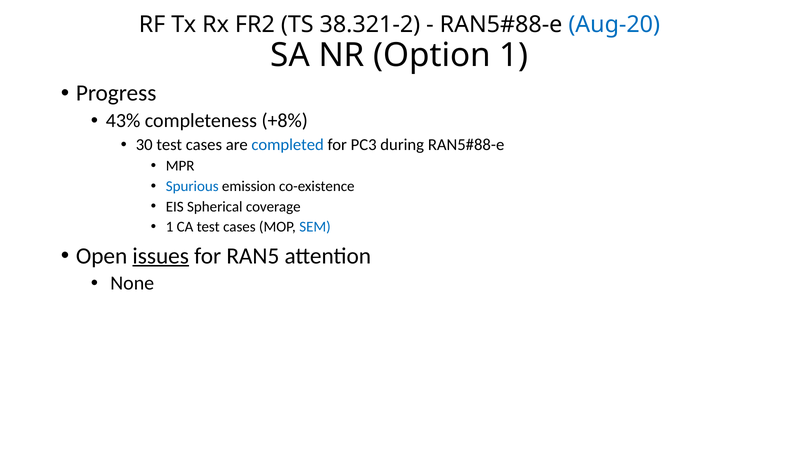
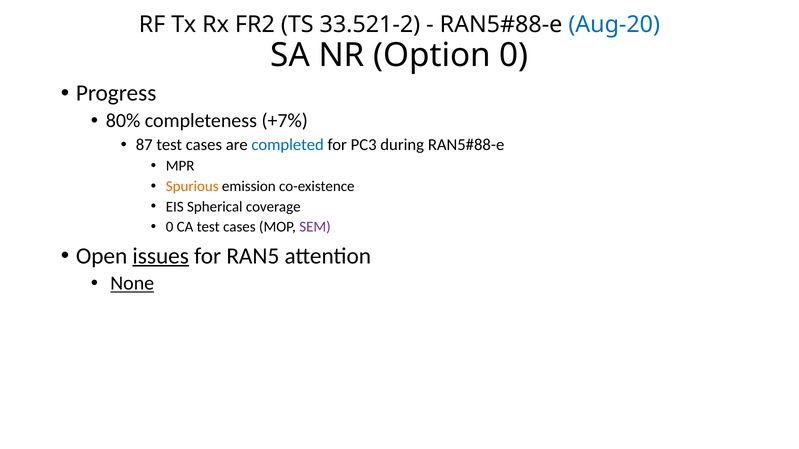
38.321-2: 38.321-2 -> 33.521-2 (370, 25)
Option 1: 1 -> 0 (514, 55)
43%: 43% -> 80% (123, 121)
+8%: +8% -> +7% (285, 121)
30: 30 -> 87 (144, 145)
Spurious colour: blue -> orange (192, 186)
1: 1 -> 0 (170, 227)
SEM colour: blue -> purple (315, 227)
None underline: none -> present (132, 284)
